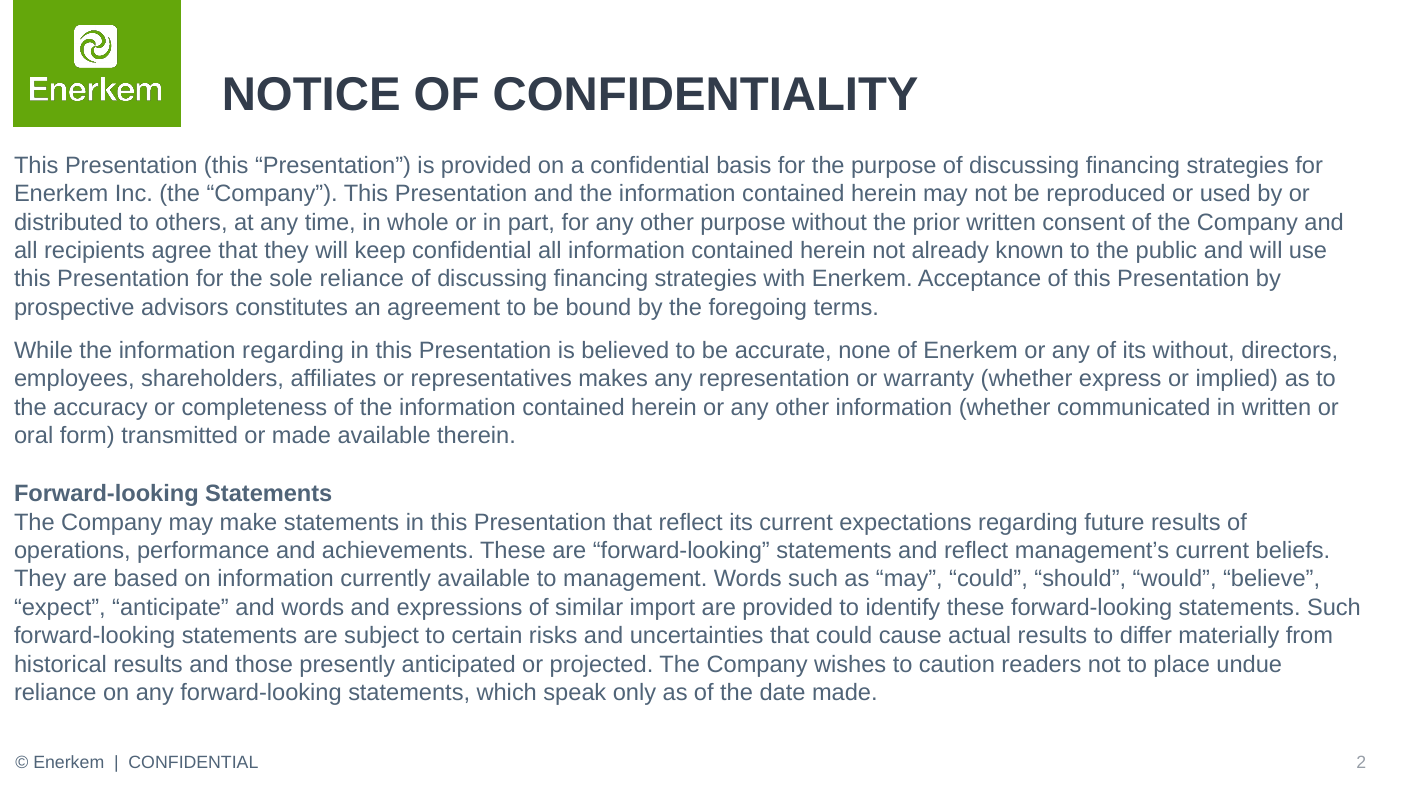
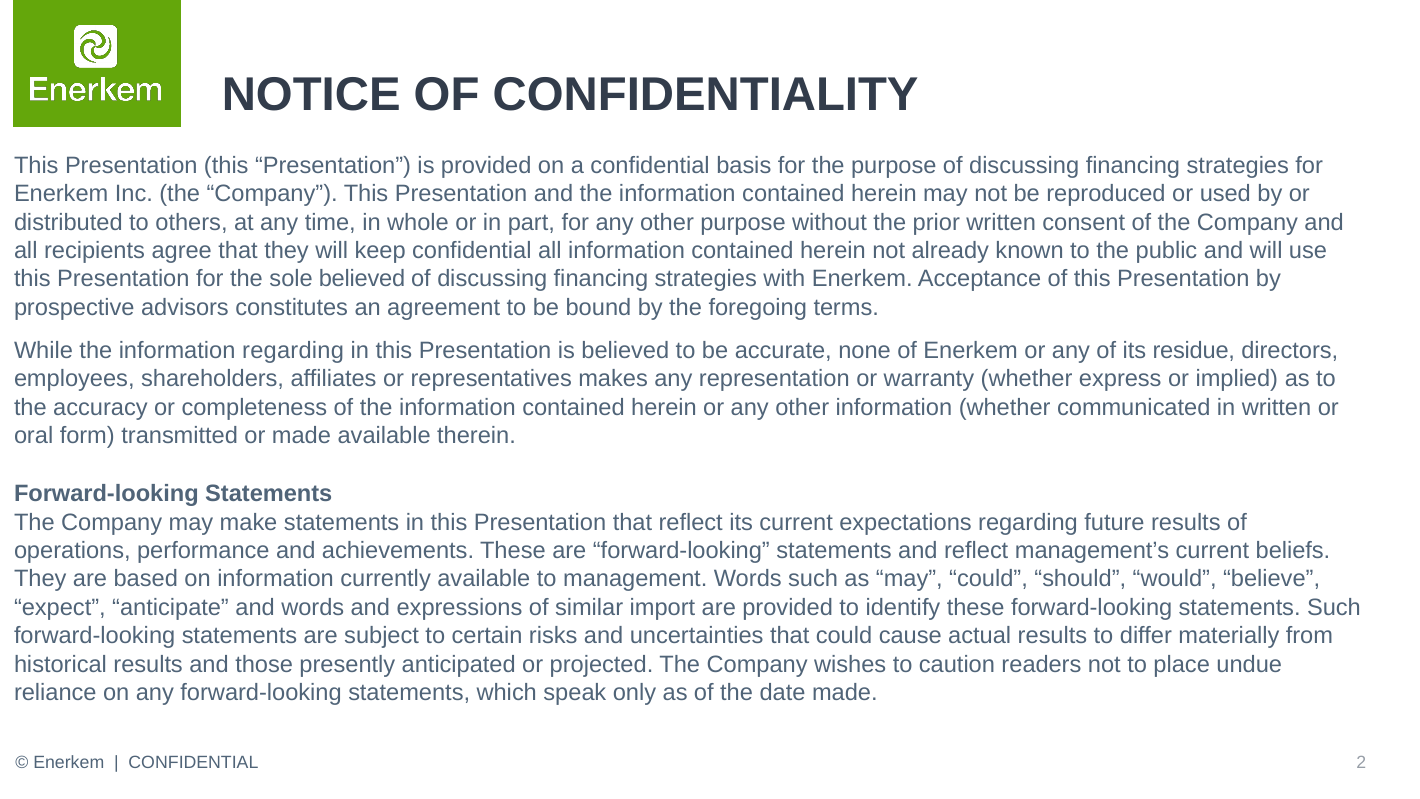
sole reliance: reliance -> believed (362, 279)
its without: without -> residue (1194, 351)
